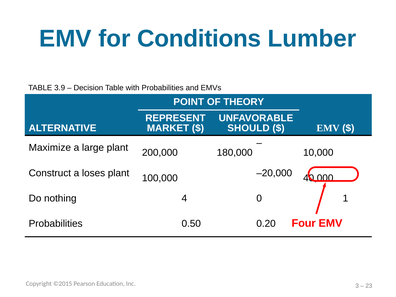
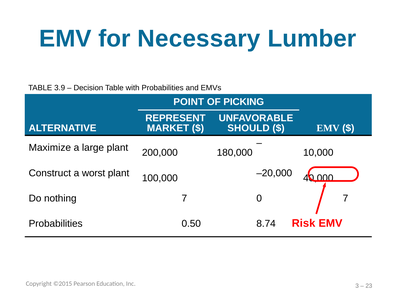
Conditions: Conditions -> Necessary (199, 39)
THEORY: THEORY -> PICKING (244, 102)
loses: loses -> worst (94, 173)
nothing 4: 4 -> 7 (184, 198)
0 1: 1 -> 7 (345, 198)
Four: Four -> Risk (304, 223)
0.20: 0.20 -> 8.74 (266, 224)
